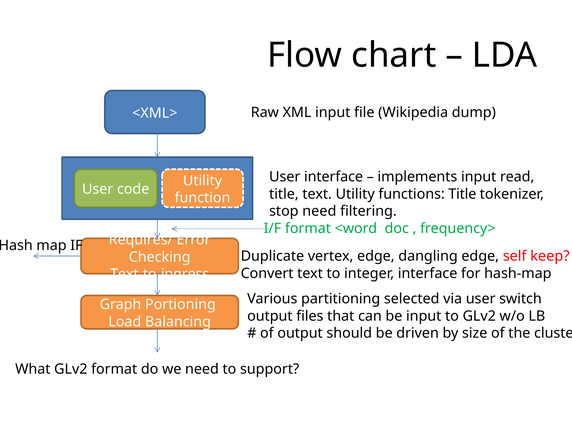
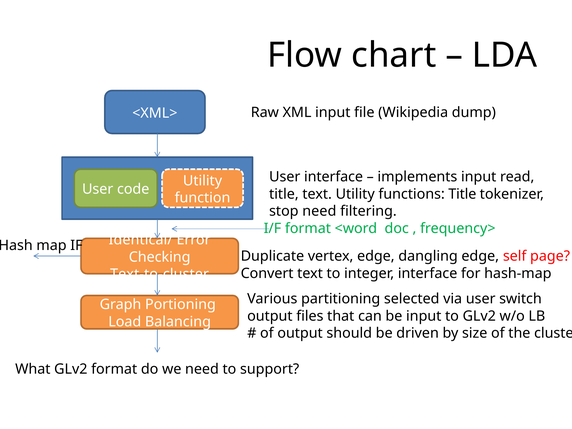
Requires/: Requires/ -> Identical/ (141, 240)
keep: keep -> page (550, 256)
Text-to-ingress: Text-to-ingress -> Text-to-cluster (160, 274)
